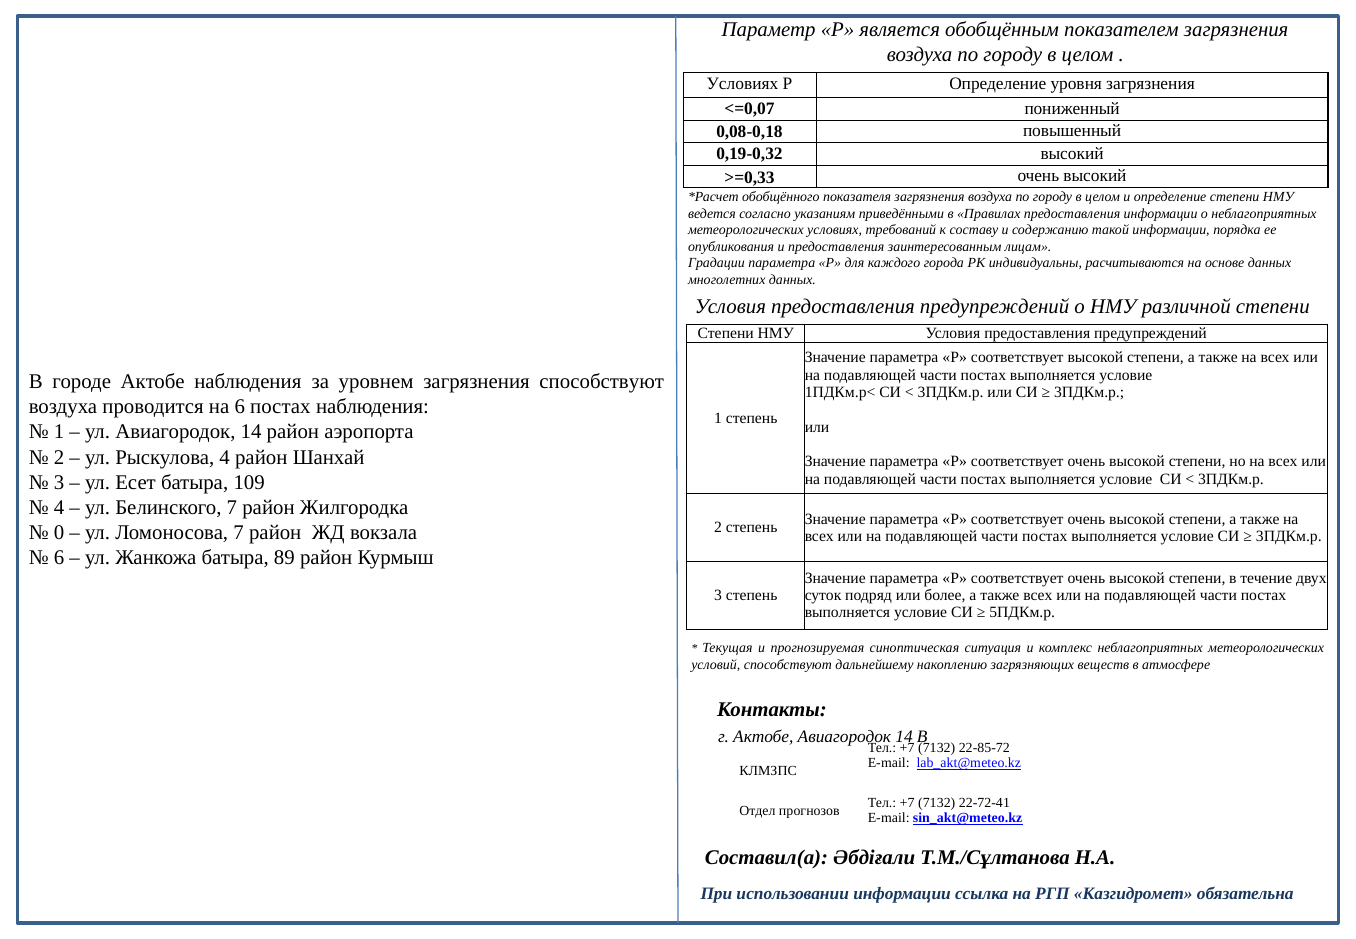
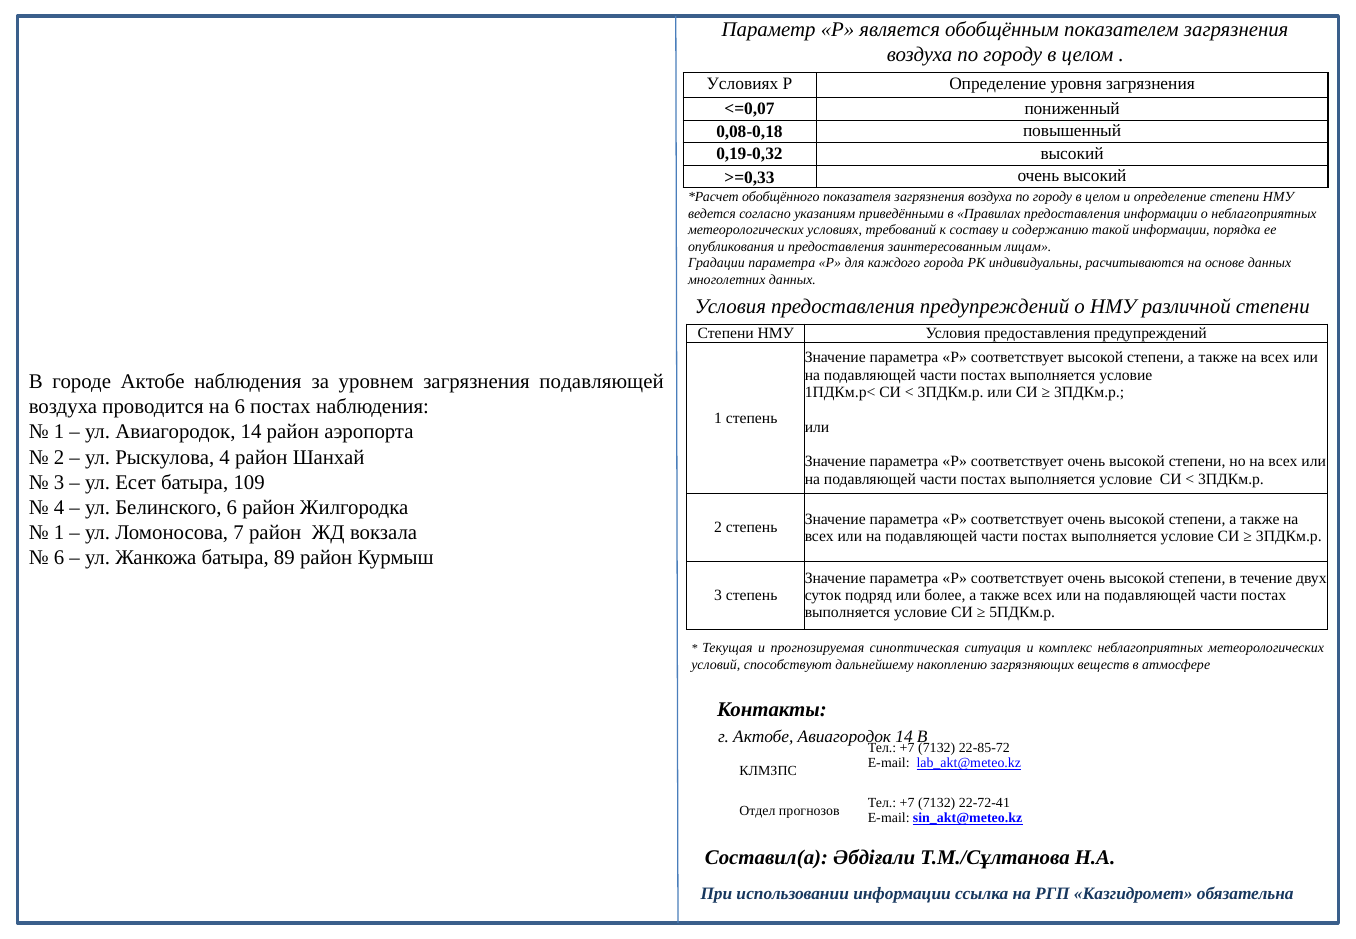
загрязнения способствуют: способствуют -> подавляющей (602, 382)
Белинского 7: 7 -> 6 (232, 507)
0: 0 -> 1 (59, 532)
